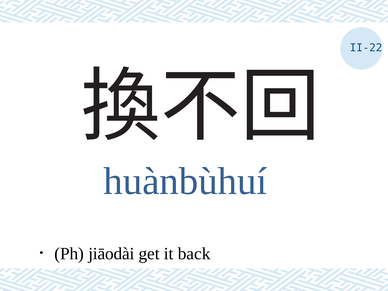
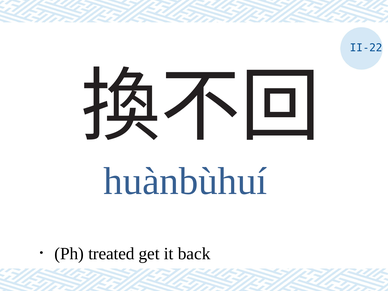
jiāodài: jiāodài -> treated (111, 254)
